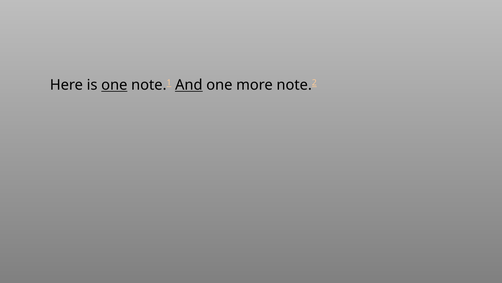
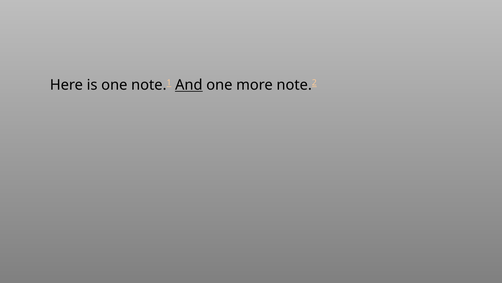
one underline: present -> none (114, 85)
